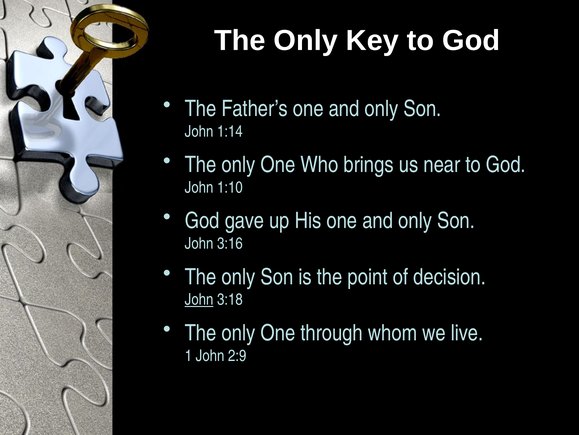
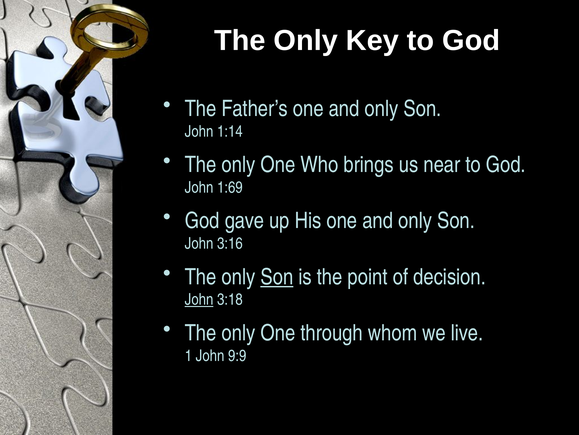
1:10: 1:10 -> 1:69 (230, 187)
Son underline: none -> present (277, 276)
2:9: 2:9 -> 9:9 (237, 355)
